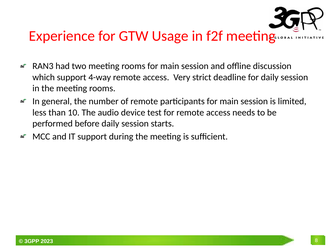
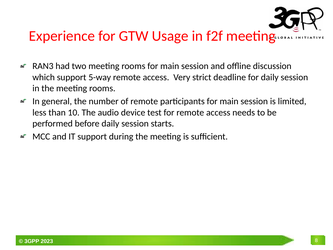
4-way: 4-way -> 5-way (100, 77)
